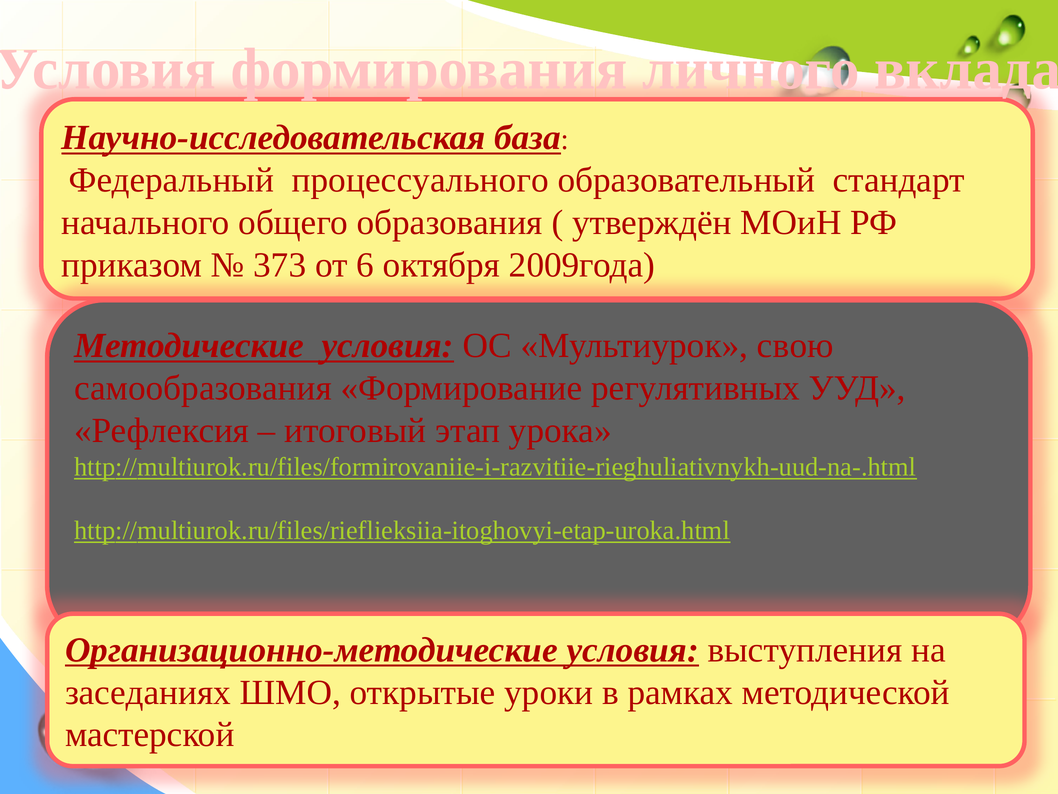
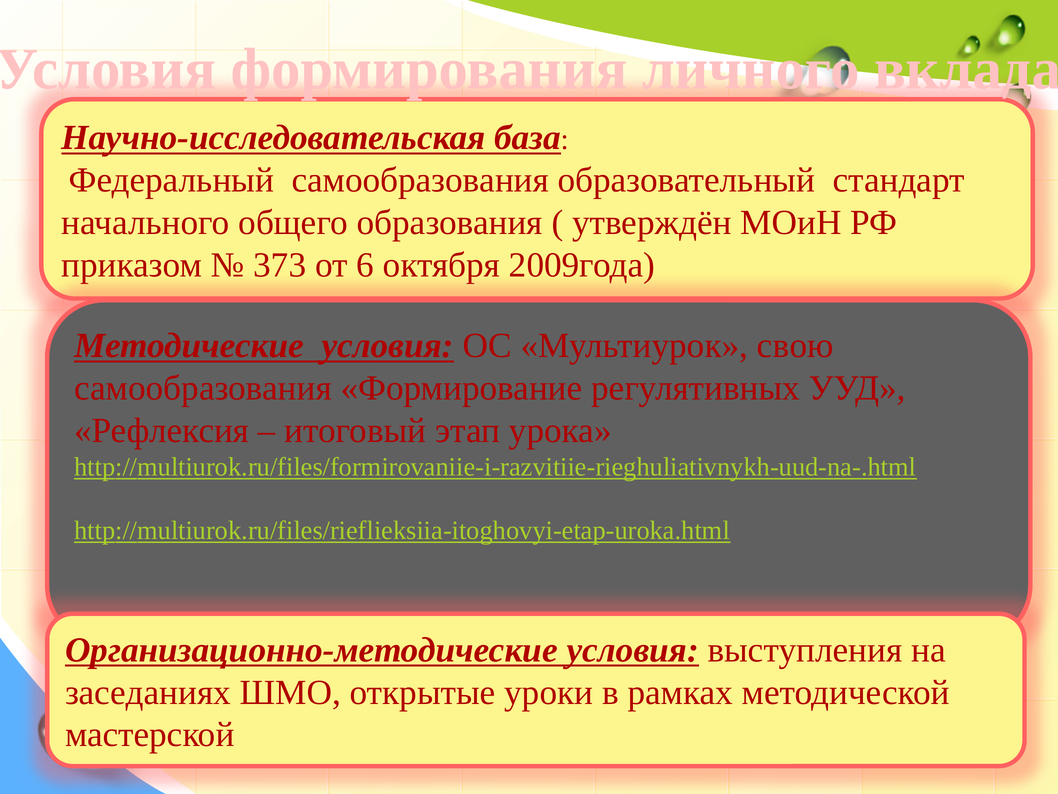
Федеральный процессуального: процессуального -> самообразования (420, 180)
